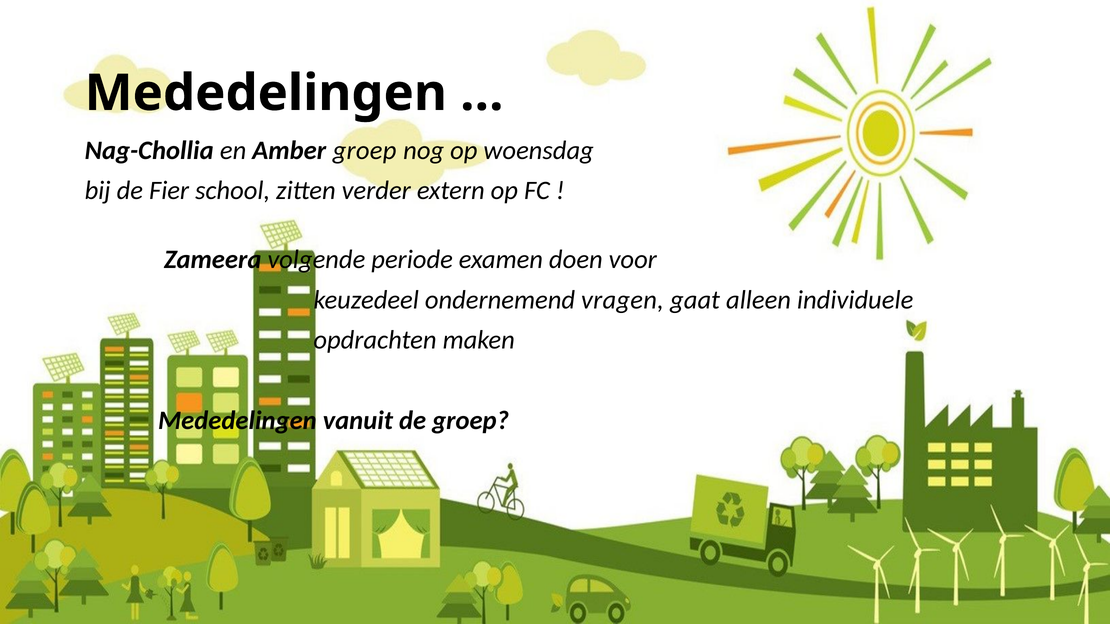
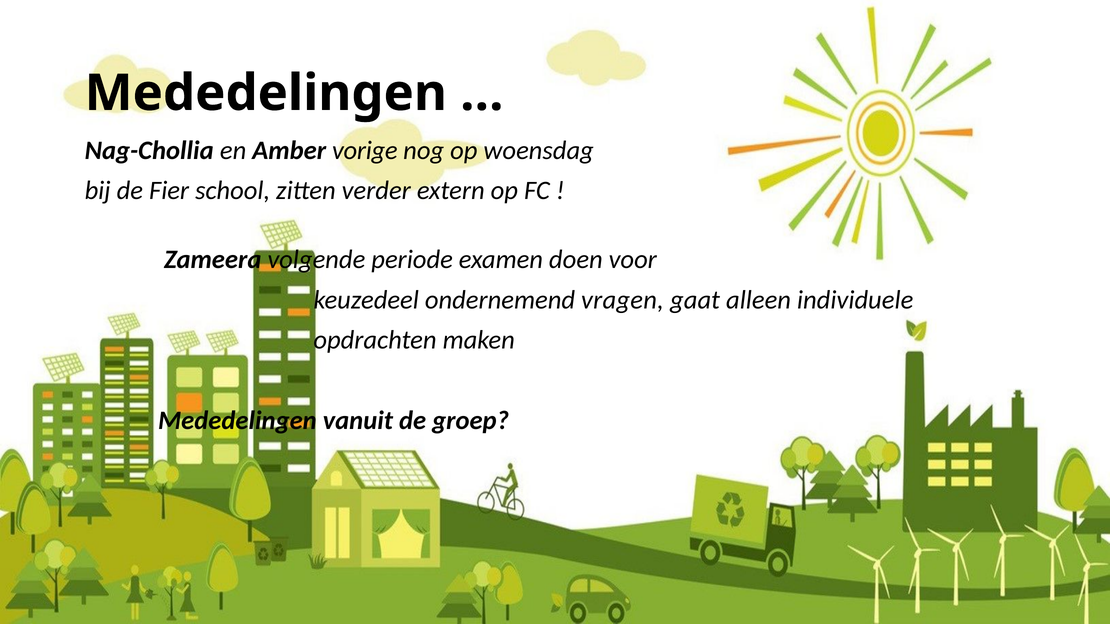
Amber groep: groep -> vorige (365, 150)
